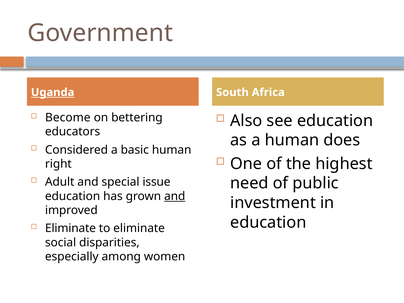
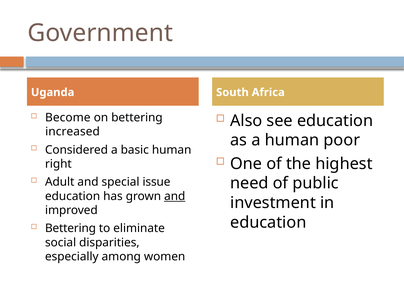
Uganda underline: present -> none (53, 92)
educators: educators -> increased (73, 132)
does: does -> poor (342, 140)
Eliminate: Eliminate -> Bettering (71, 228)
